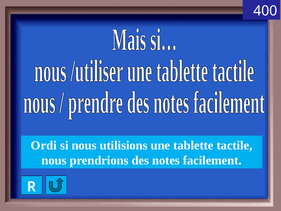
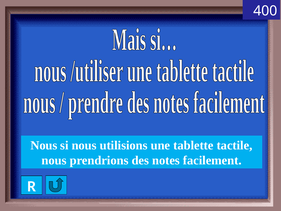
Ordi: Ordi -> Nous (44, 145)
